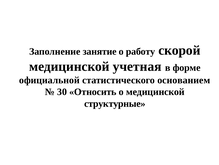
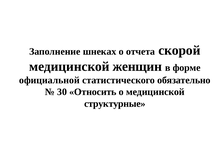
занятие: занятие -> шнеках (100, 51)
работу: работу -> отчета (141, 51)
учетная: учетная -> женщин (137, 66)
основанием: основанием -> обязательно (184, 80)
